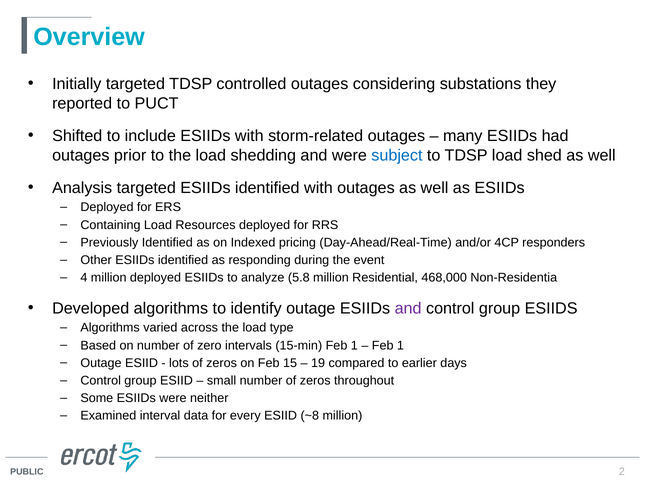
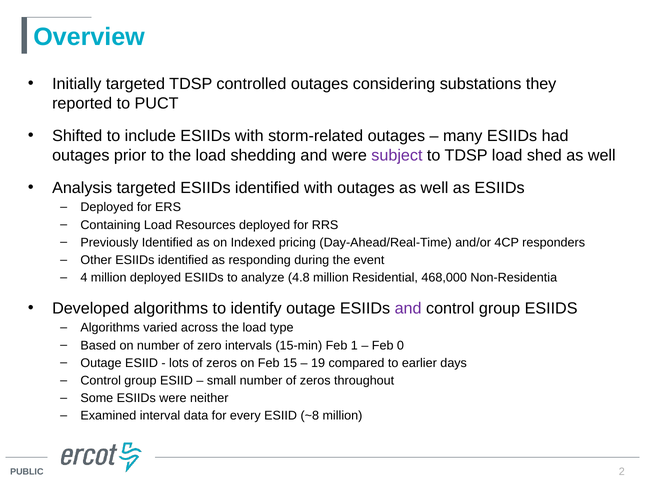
subject colour: blue -> purple (397, 155)
5.8: 5.8 -> 4.8 (299, 278)
1: 1 -> 0 (400, 346)
